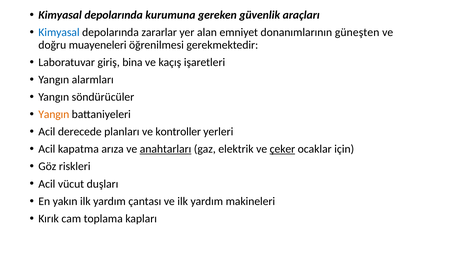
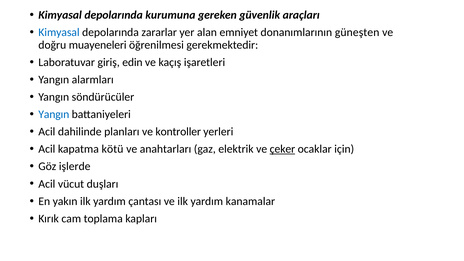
bina: bina -> edin (132, 62)
Yangın colour: orange -> blue (54, 114)
derecede: derecede -> dahilinde (80, 132)
arıza: arıza -> kötü (113, 149)
anahtarları underline: present -> none (166, 149)
riskleri: riskleri -> işlerde (75, 166)
makineleri: makineleri -> kanamalar (250, 201)
